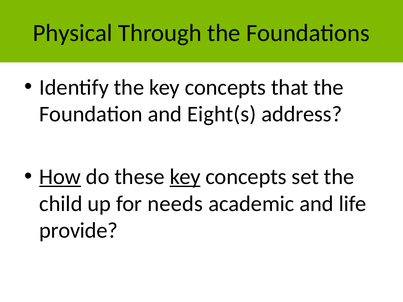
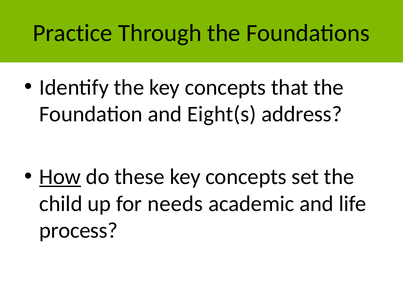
Physical: Physical -> Practice (73, 33)
key underline: present -> none (185, 177)
provide: provide -> process (79, 231)
